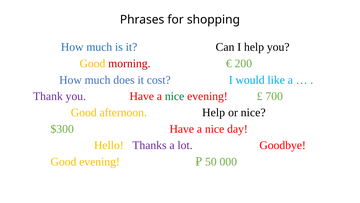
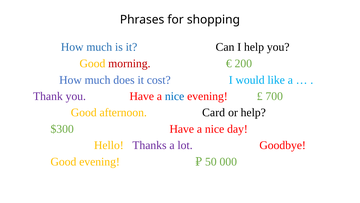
nice colour: green -> blue (175, 96)
afternoon Help: Help -> Card (214, 112)
or nice: nice -> help (253, 112)
